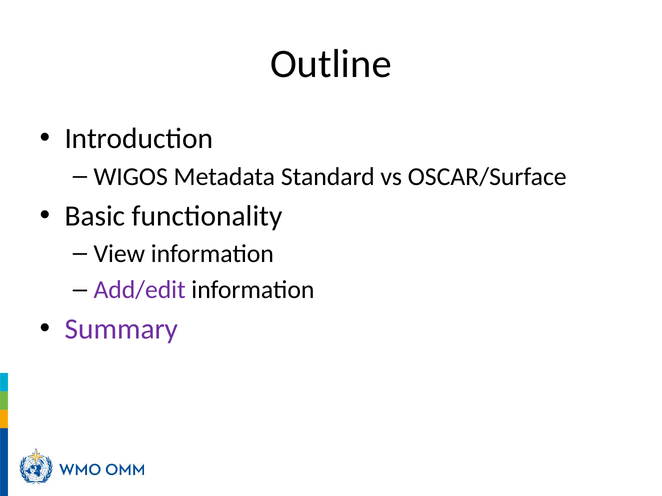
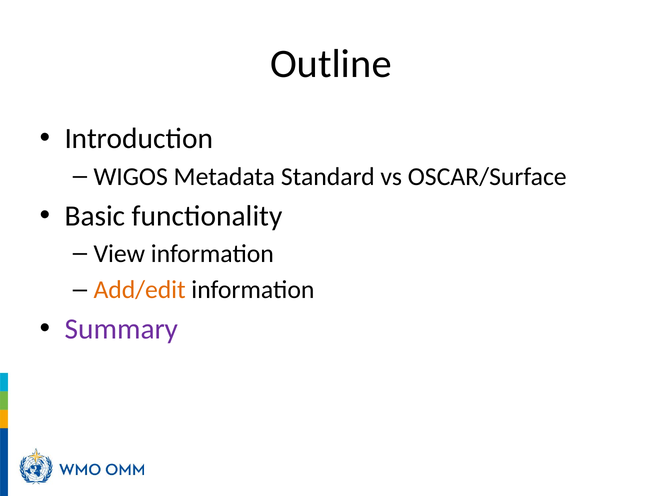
Add/edit colour: purple -> orange (140, 290)
